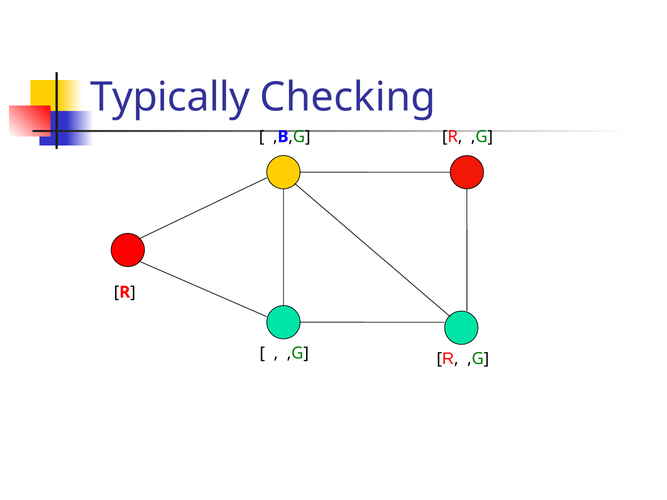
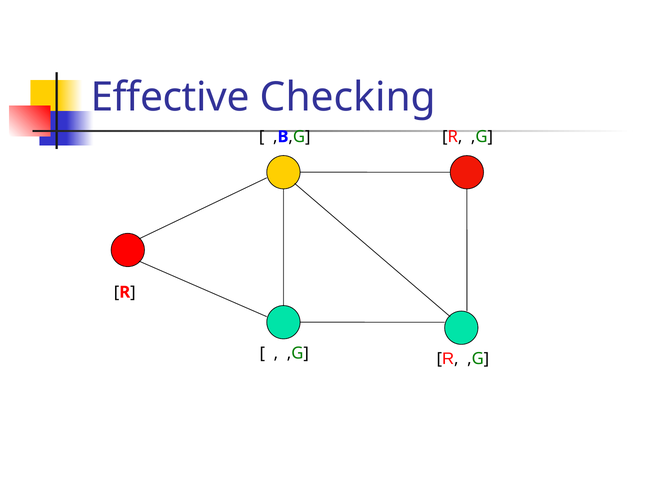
Typically: Typically -> Effective (170, 97)
